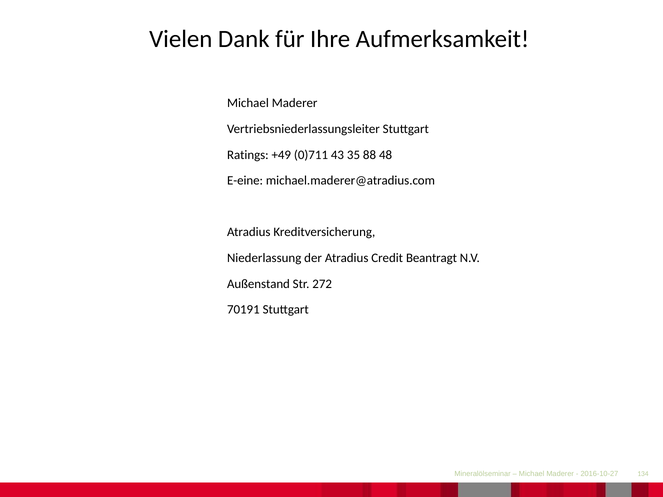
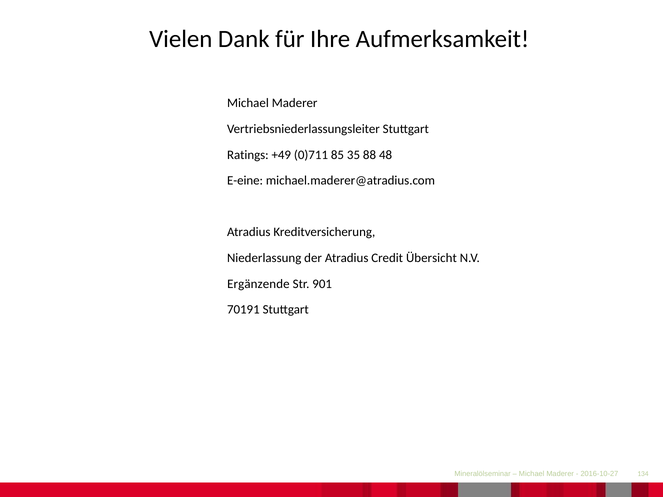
43: 43 -> 85 (337, 155)
Beantragt: Beantragt -> Übersicht (431, 258)
Außenstand: Außenstand -> Ergänzende (258, 284)
272: 272 -> 901 (322, 284)
